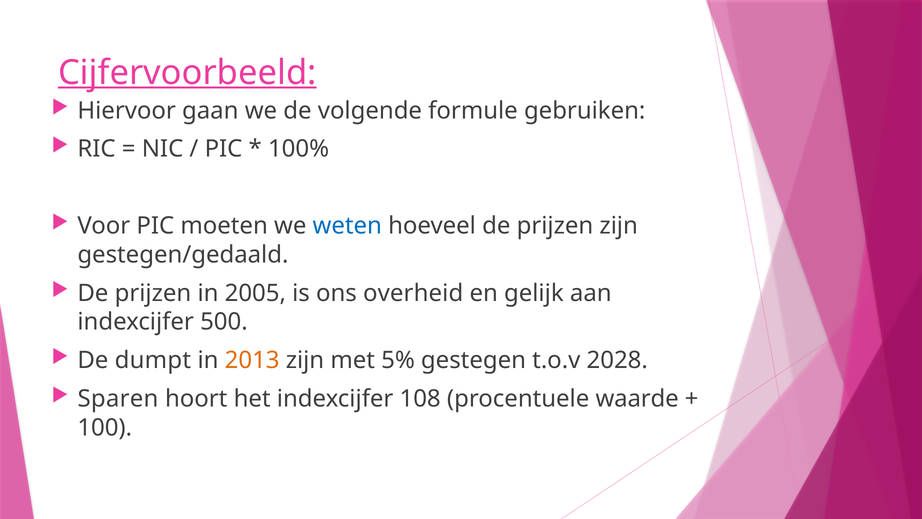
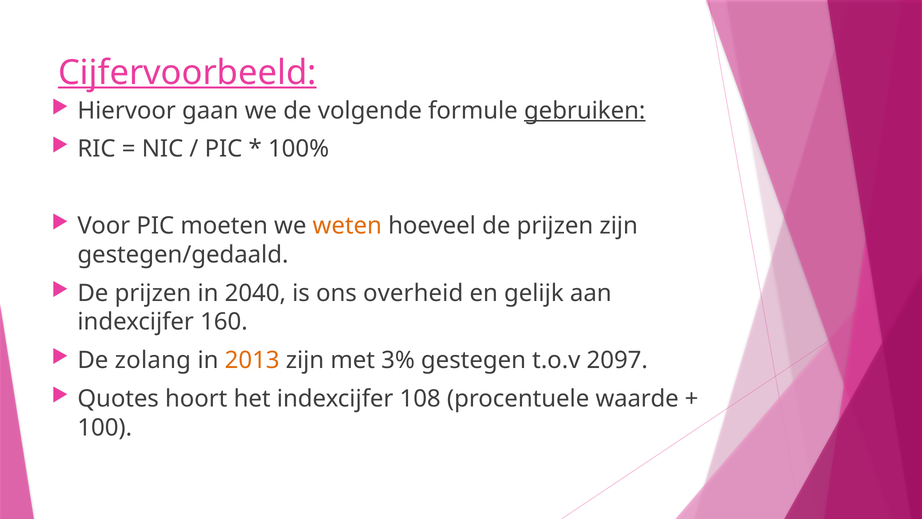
gebruiken underline: none -> present (585, 111)
weten colour: blue -> orange (347, 226)
2005: 2005 -> 2040 (255, 293)
500: 500 -> 160 (224, 322)
dumpt: dumpt -> zolang (153, 360)
5%: 5% -> 3% (398, 360)
2028: 2028 -> 2097 (617, 360)
Sparen: Sparen -> Quotes (118, 399)
